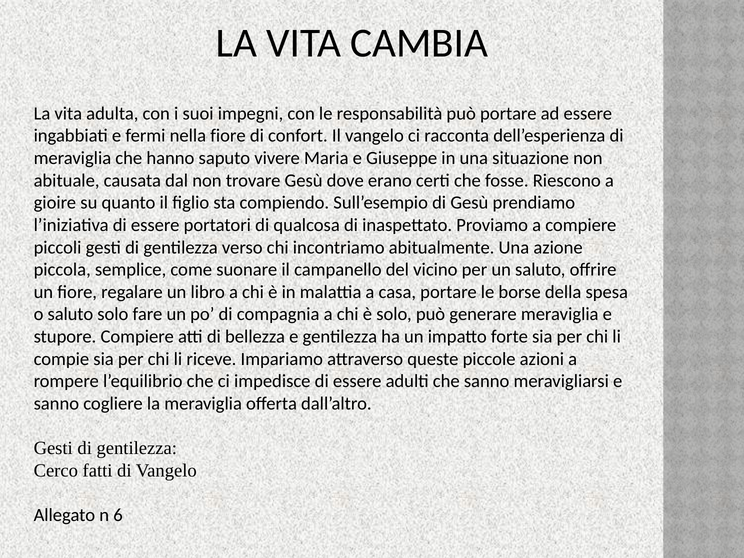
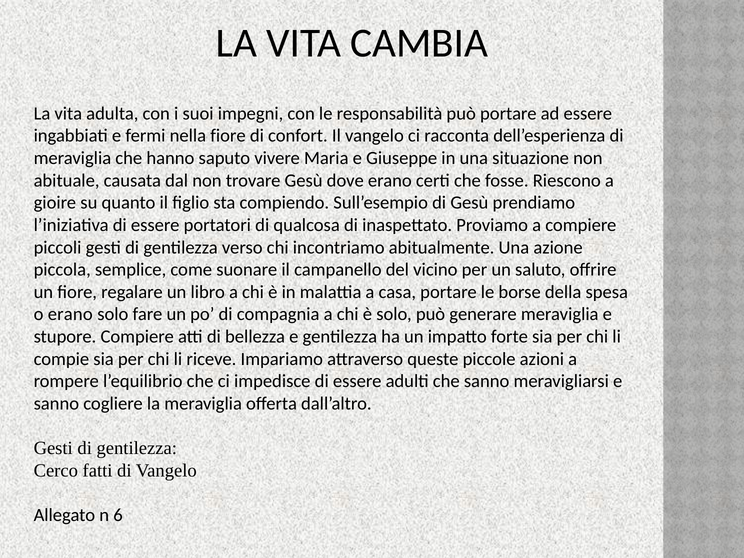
o saluto: saluto -> erano (70, 314)
